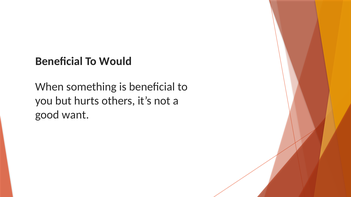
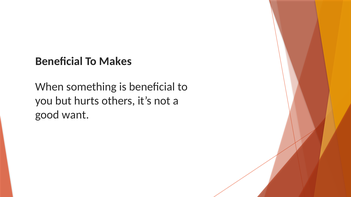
Would: Would -> Makes (115, 61)
